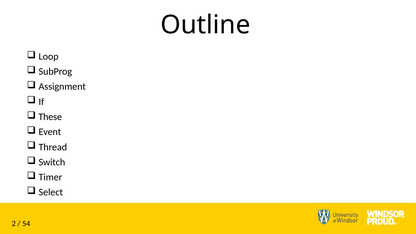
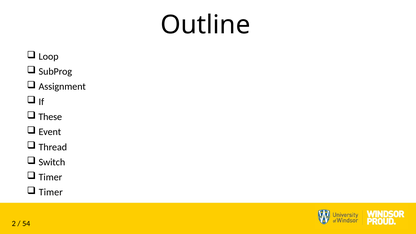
Select: Select -> Timer (51, 192)
